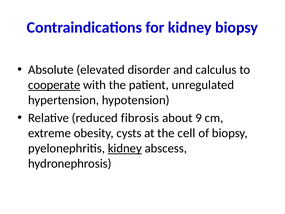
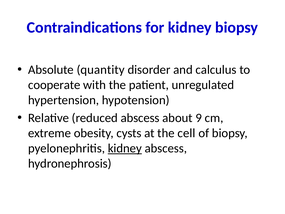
elevated: elevated -> quantity (101, 70)
cooperate underline: present -> none (54, 85)
reduced fibrosis: fibrosis -> abscess (140, 118)
